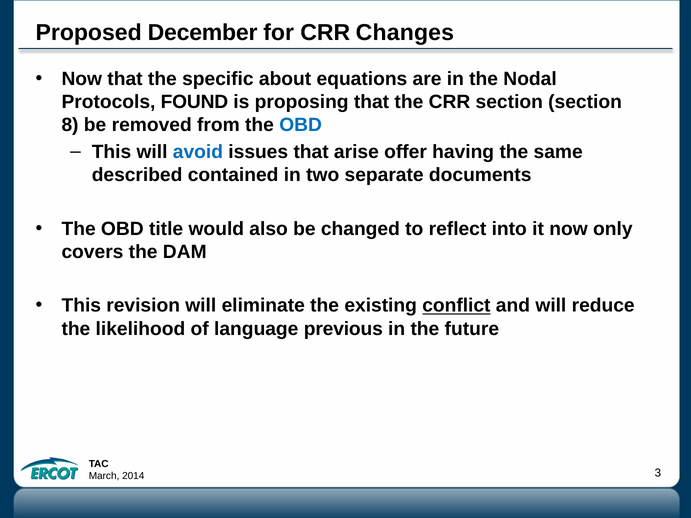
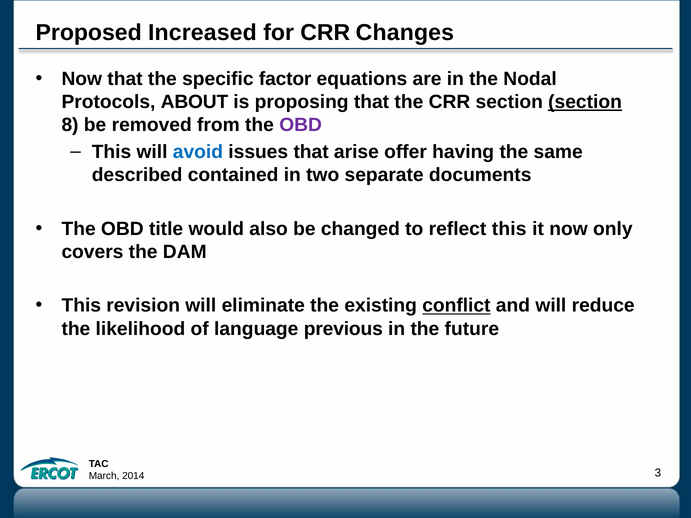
December: December -> Increased (202, 33)
about: about -> factor (285, 79)
FOUND: FOUND -> ABOUT (194, 102)
section underline: none -> present (585, 102)
OBD colour: blue -> purple (301, 125)
reflect into: into -> this (509, 229)
